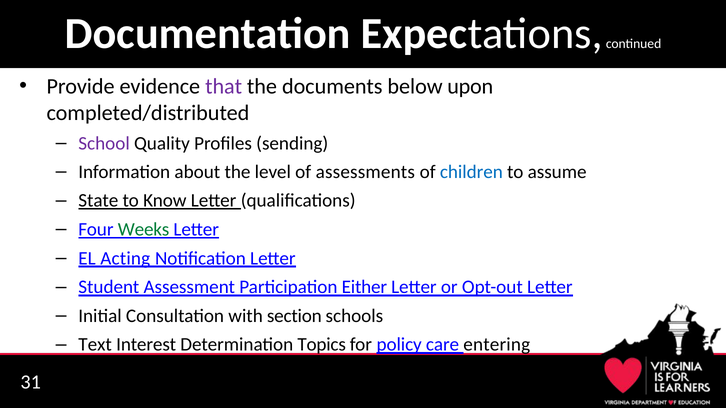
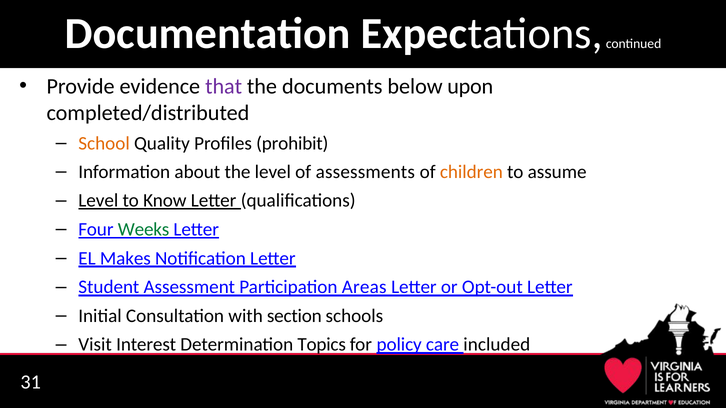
School colour: purple -> orange (104, 143)
sending: sending -> prohibit (292, 143)
children colour: blue -> orange (471, 172)
State: State -> Level (98, 201)
Acting: Acting -> Makes (125, 259)
Either: Either -> Areas (364, 287)
Text: Text -> Visit (95, 345)
entering: entering -> included (497, 345)
